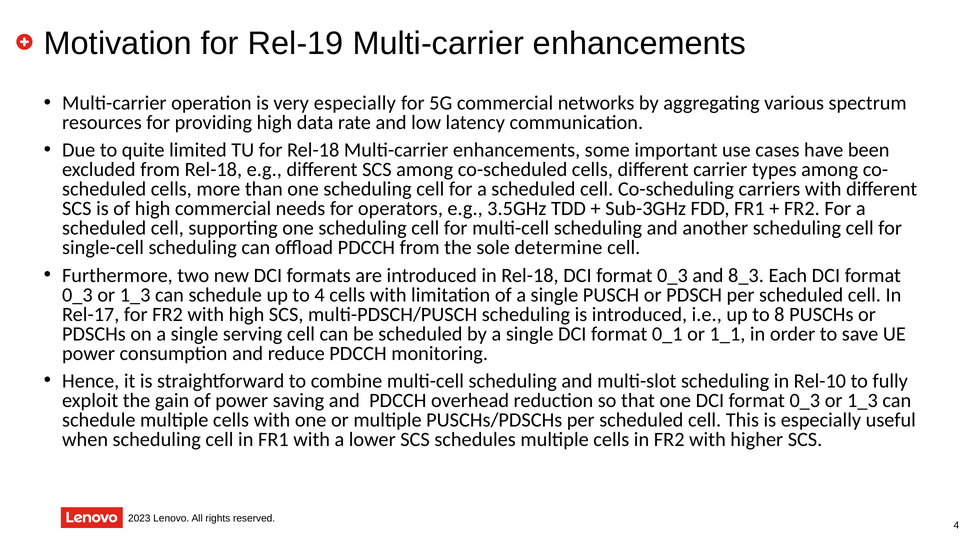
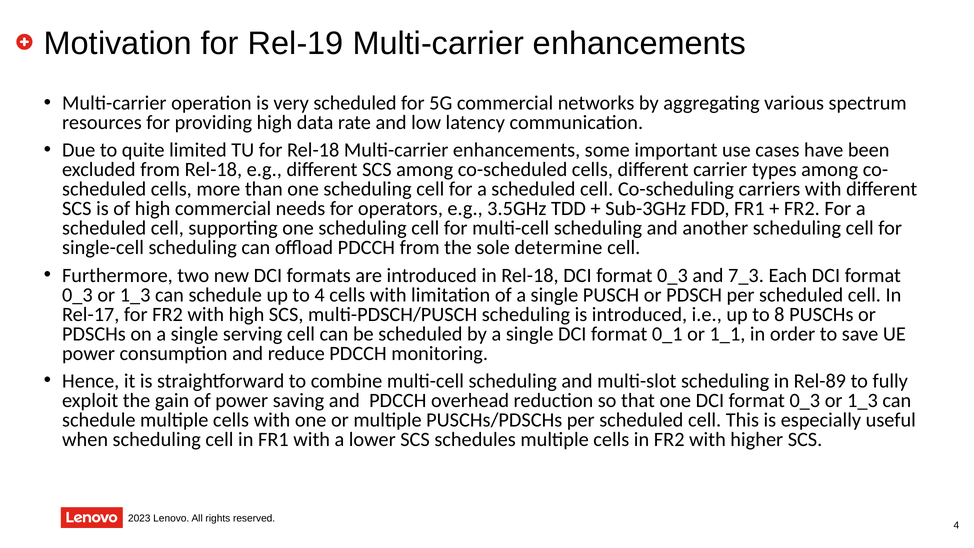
very especially: especially -> scheduled (355, 103)
8_3: 8_3 -> 7_3 (746, 275)
Rel-10: Rel-10 -> Rel-89 (820, 381)
